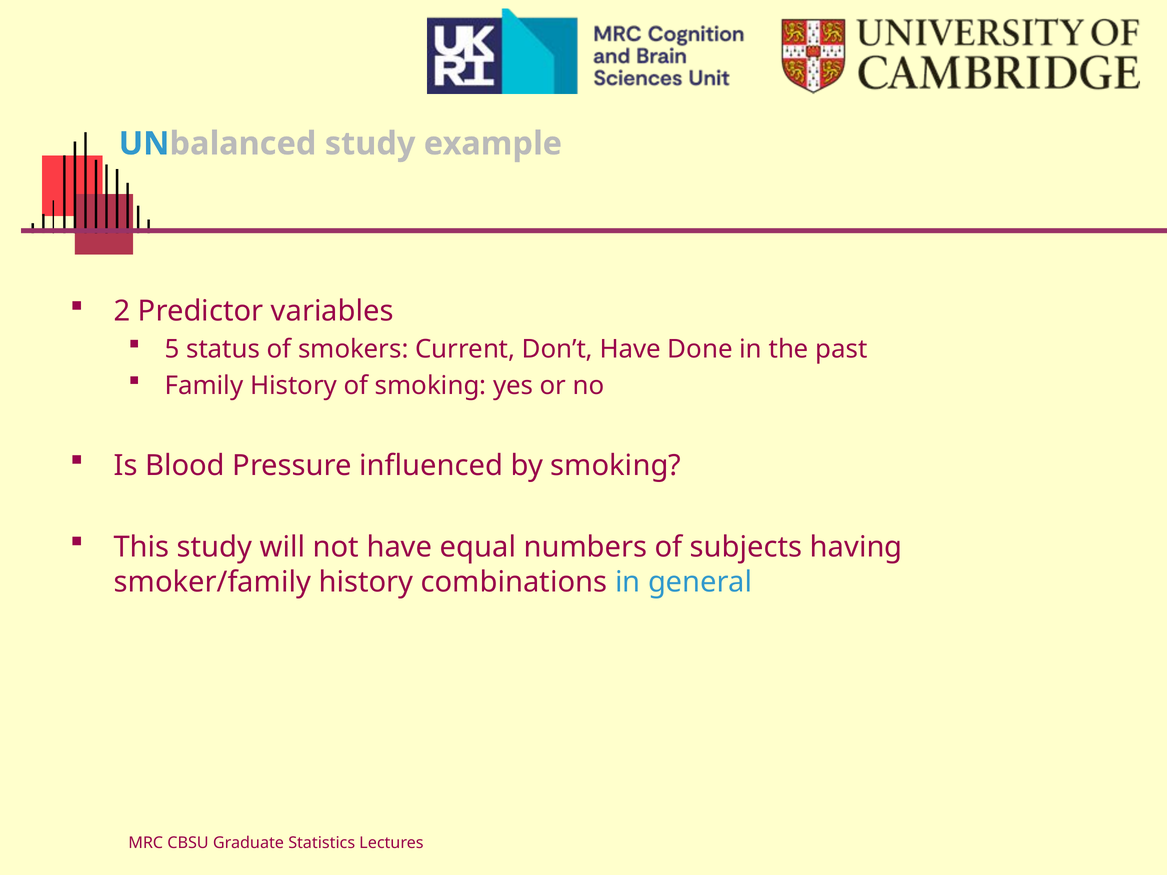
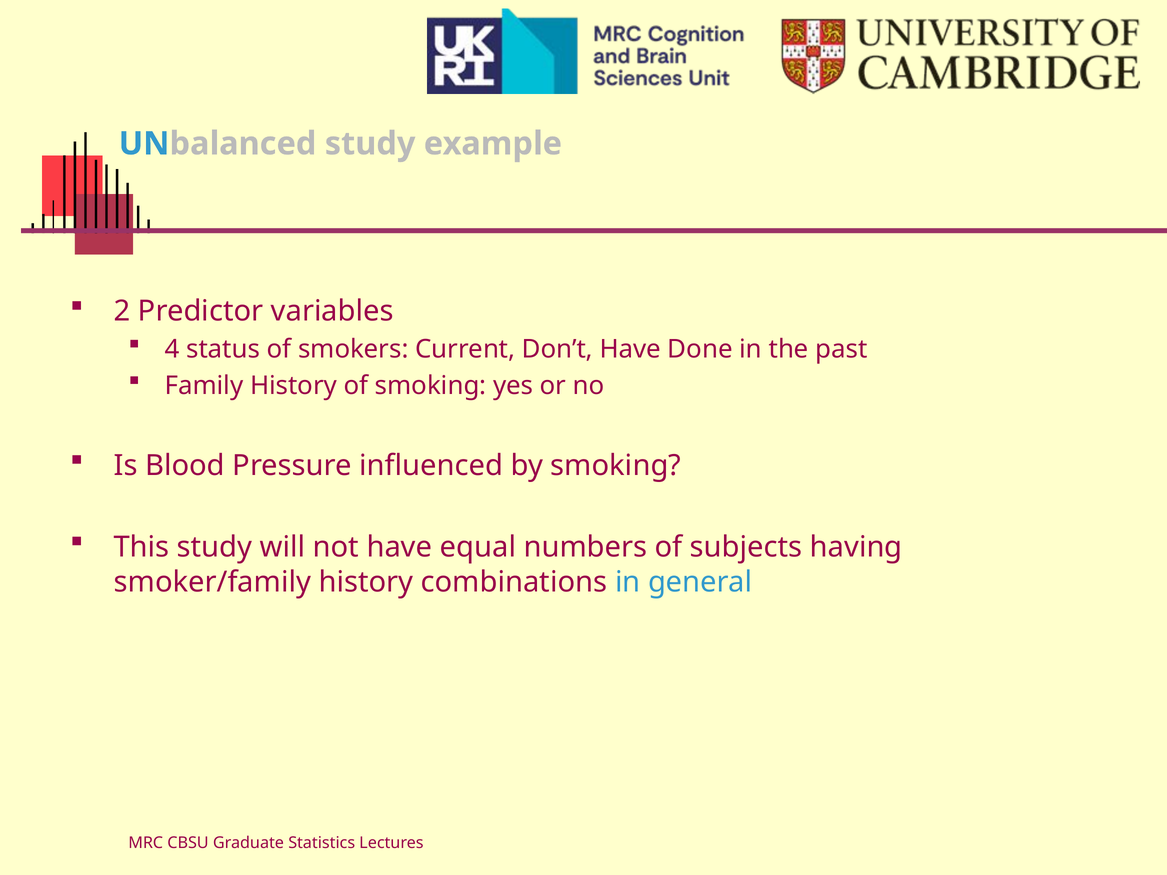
5: 5 -> 4 (172, 349)
